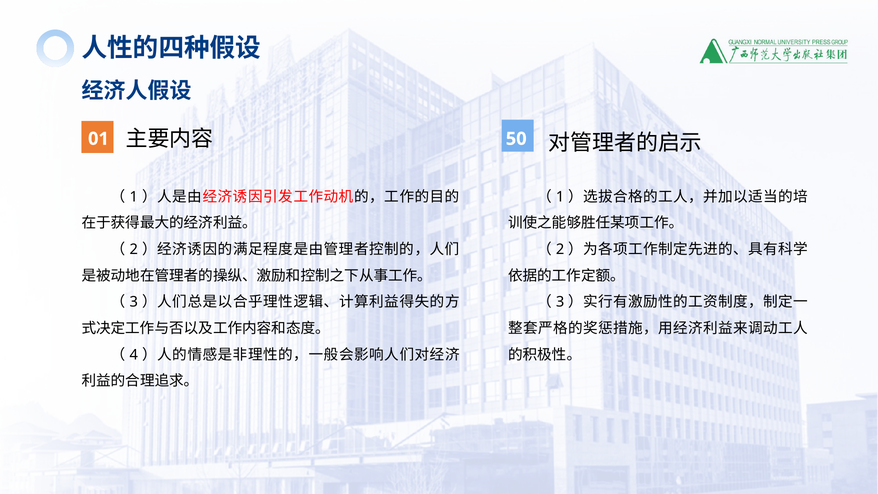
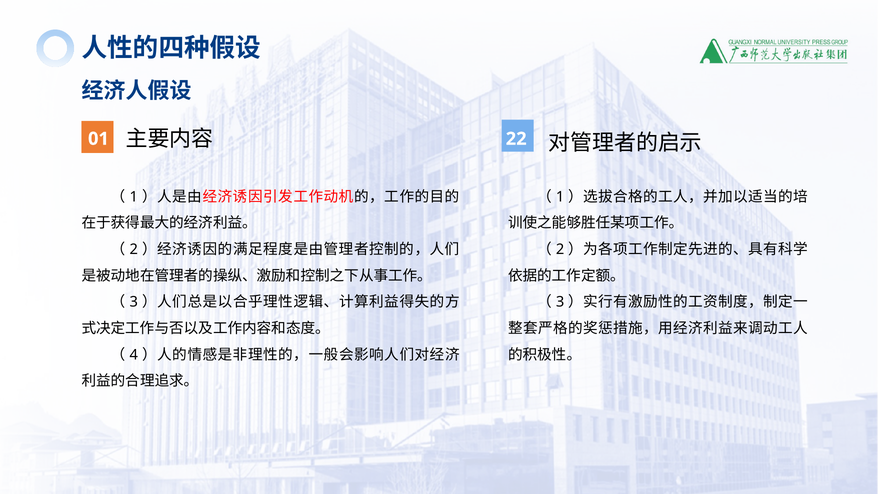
50: 50 -> 22 (516, 139)
